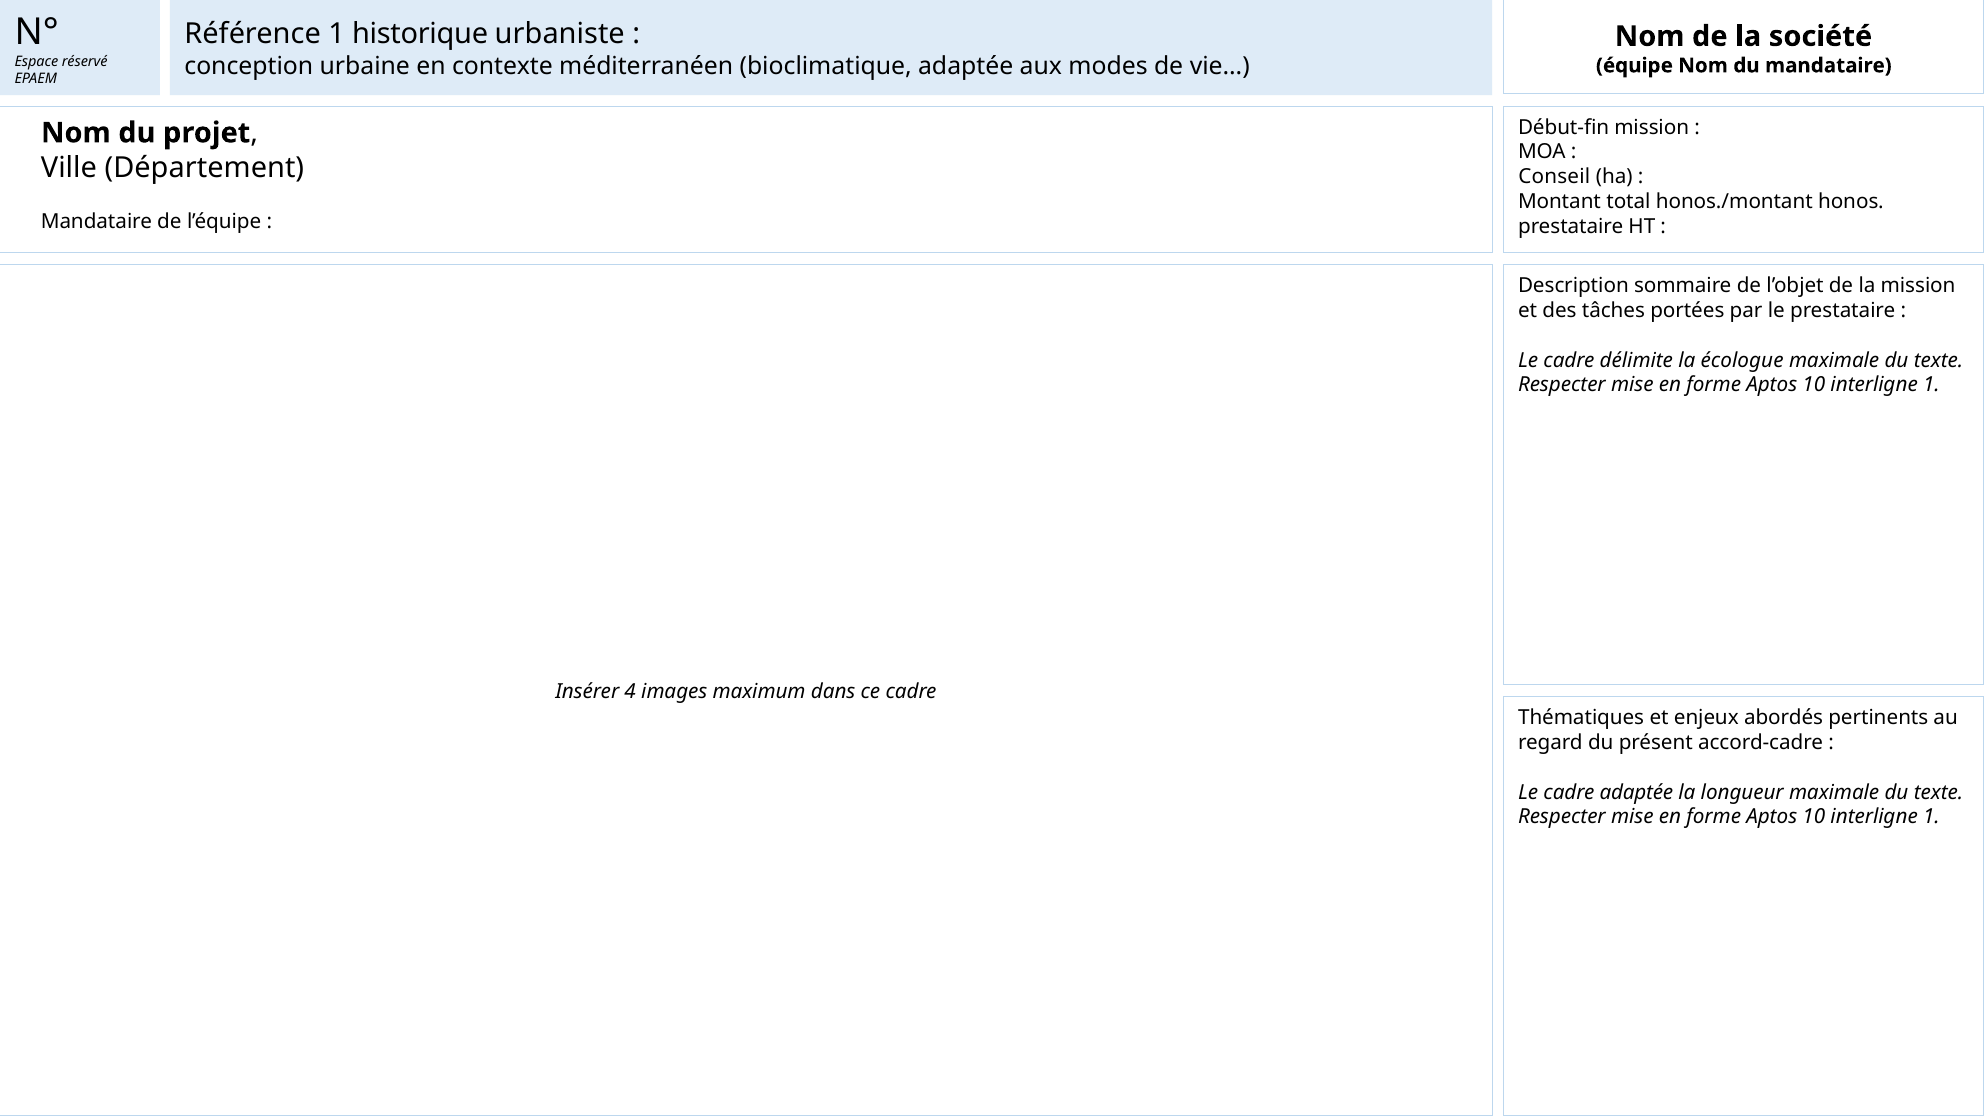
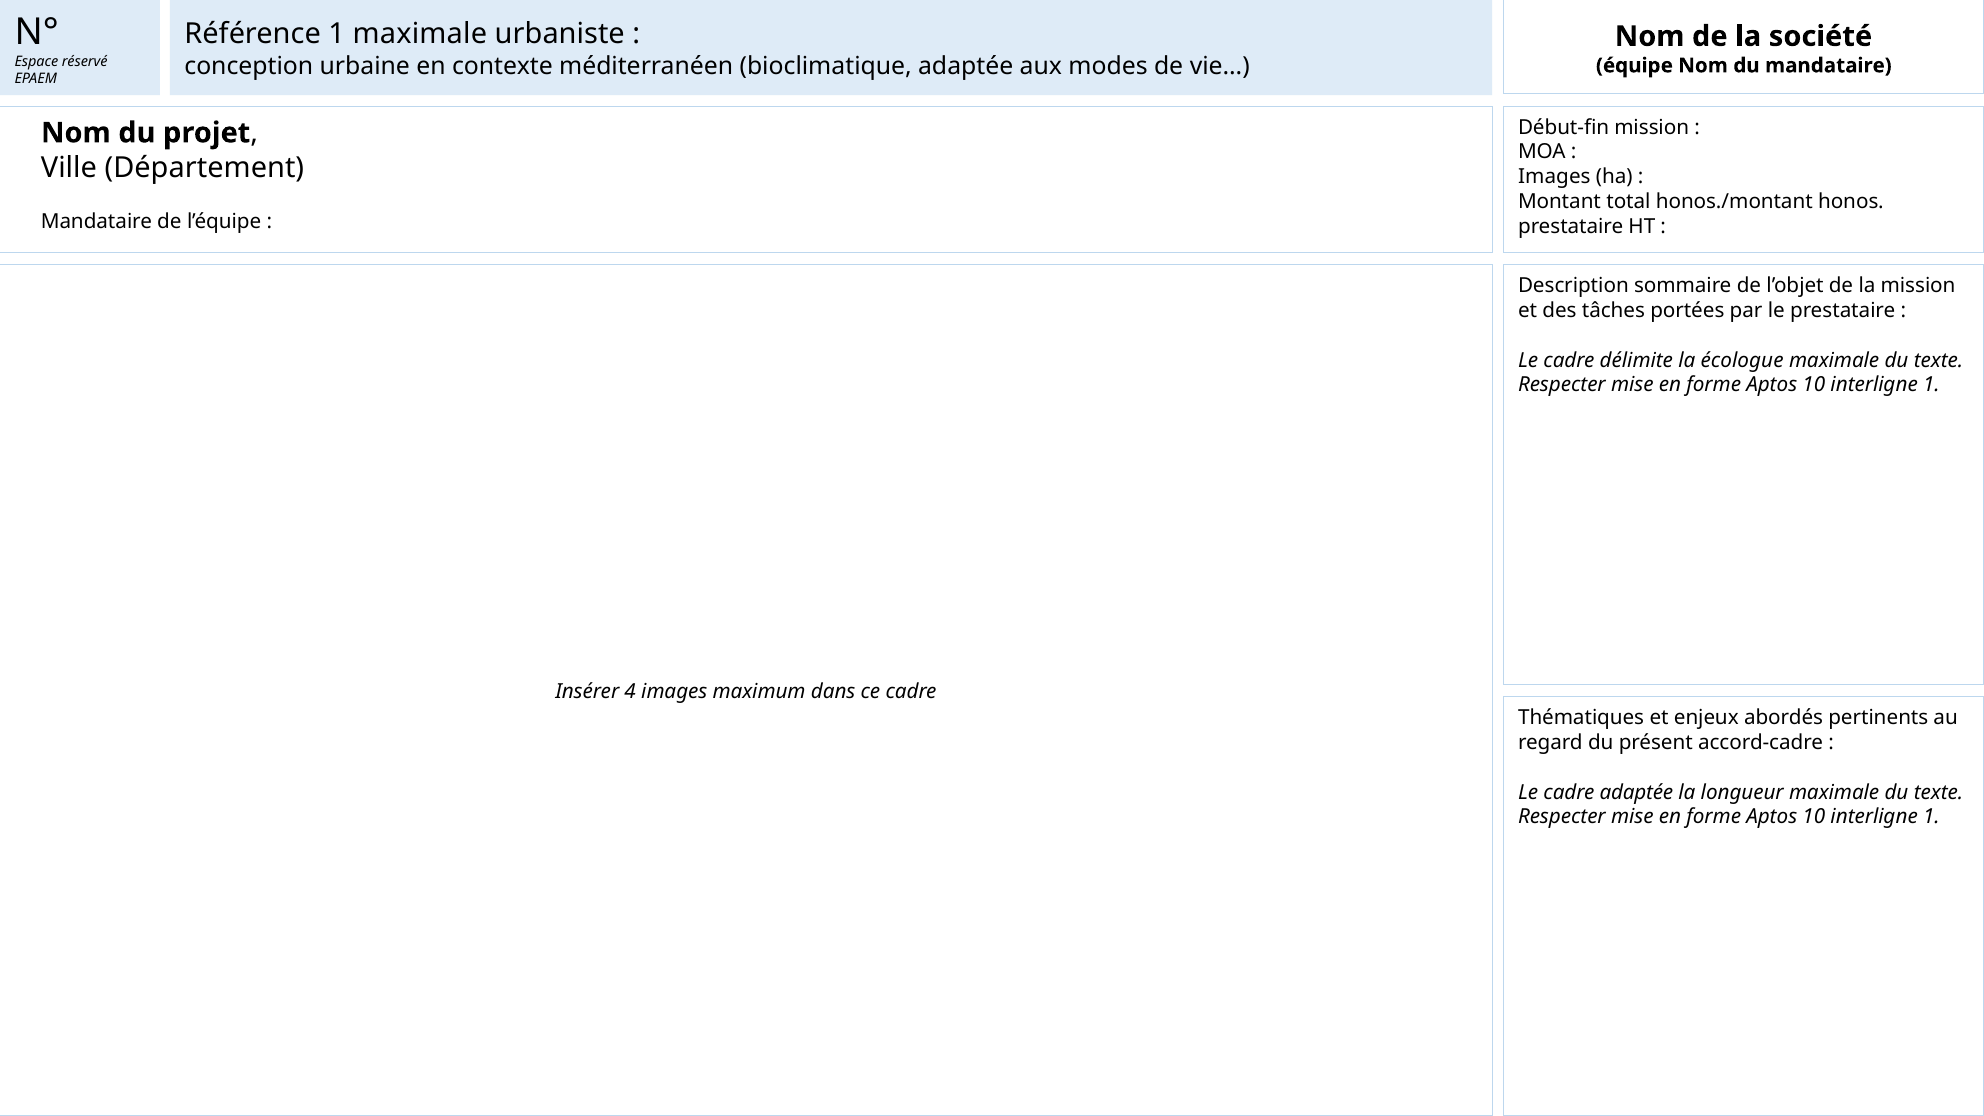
1 historique: historique -> maximale (420, 34)
Conseil: Conseil -> Images (1554, 177)
